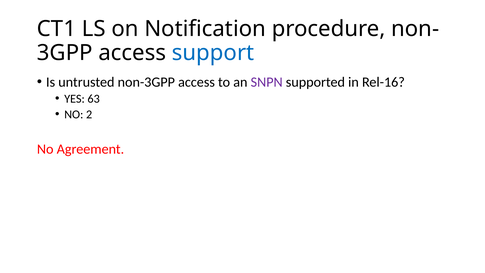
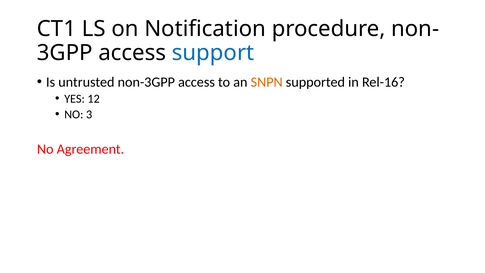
SNPN colour: purple -> orange (267, 82)
63: 63 -> 12 (94, 99)
2: 2 -> 3 (89, 114)
